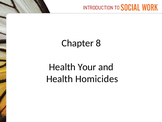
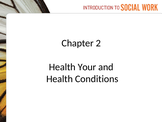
8: 8 -> 2 (98, 43)
Homicides: Homicides -> Conditions (97, 79)
